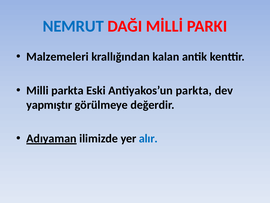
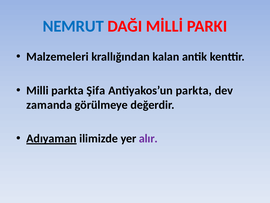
Eski: Eski -> Şifa (96, 90)
yapmıştır: yapmıştır -> zamanda (49, 105)
alır colour: blue -> purple (148, 138)
